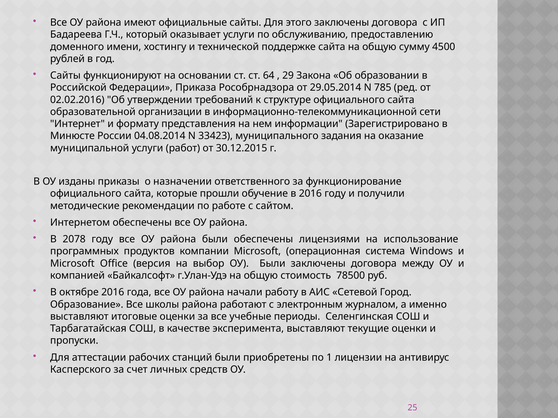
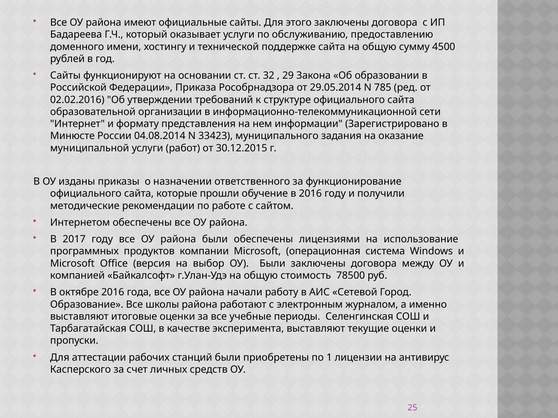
64: 64 -> 32 (269, 76)
2078: 2078 -> 2017 (74, 240)
